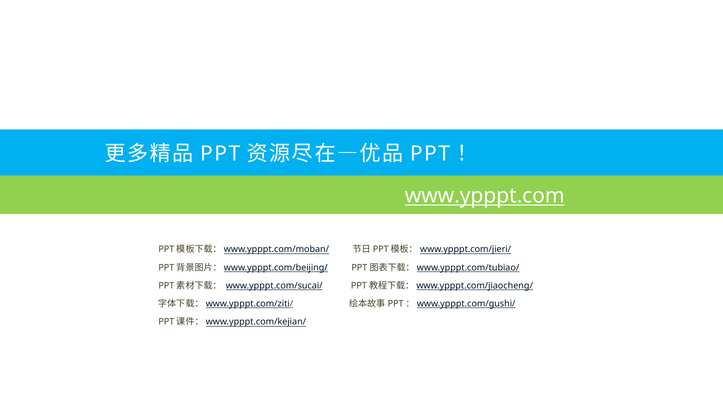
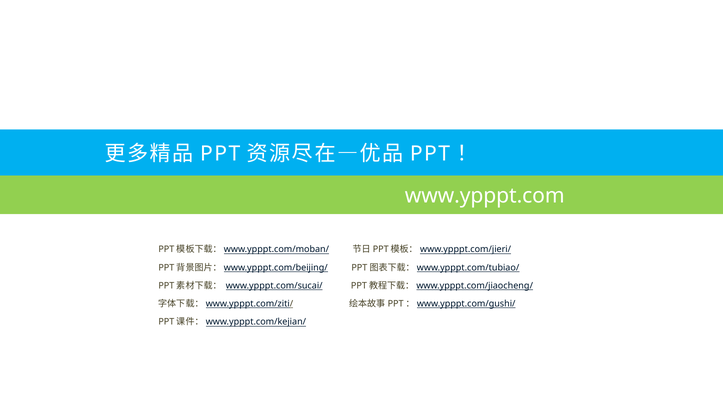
www.ypppt.com underline: present -> none (485, 196)
